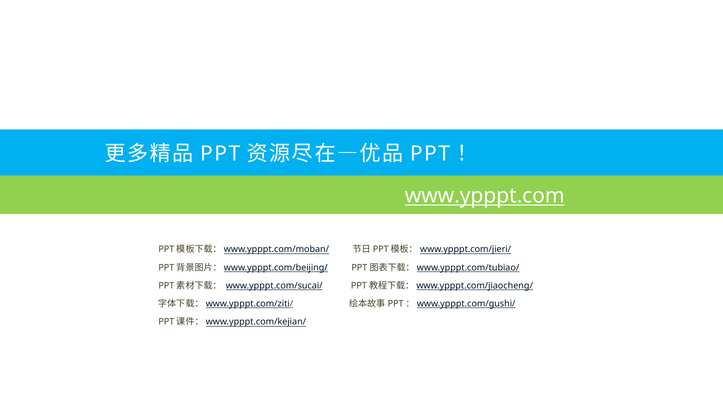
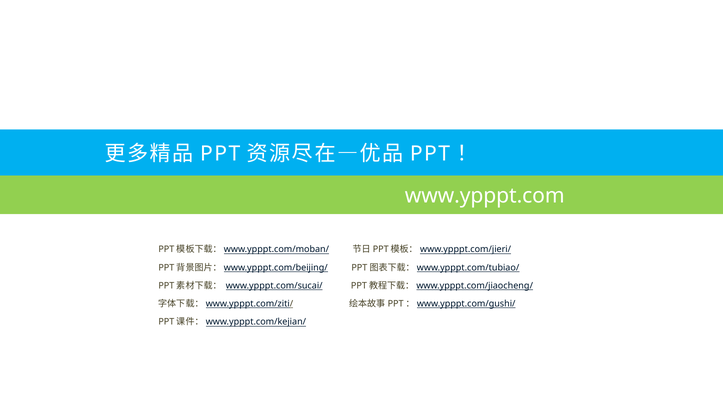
www.ypppt.com underline: present -> none (485, 196)
